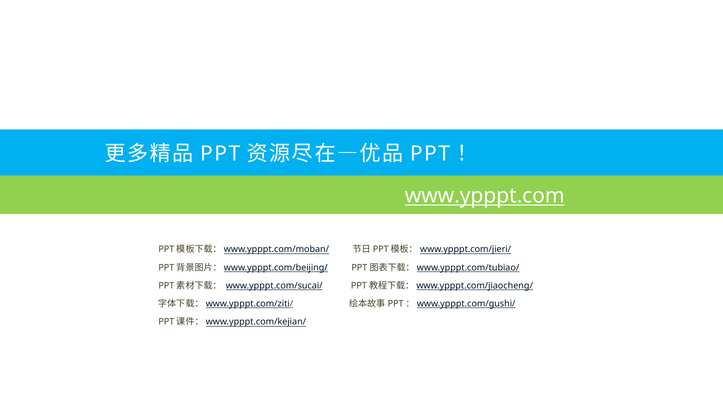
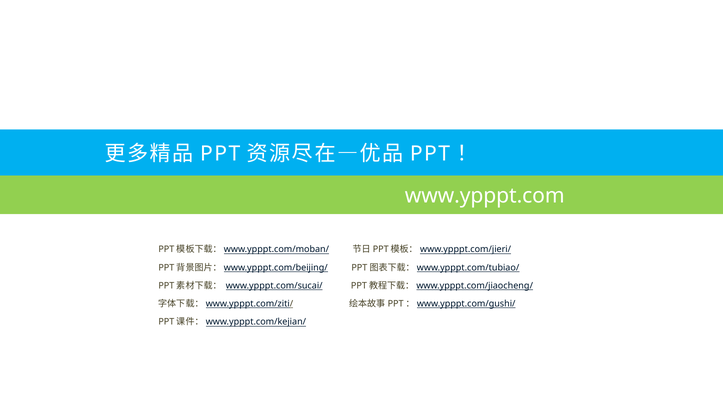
www.ypppt.com underline: present -> none (485, 196)
